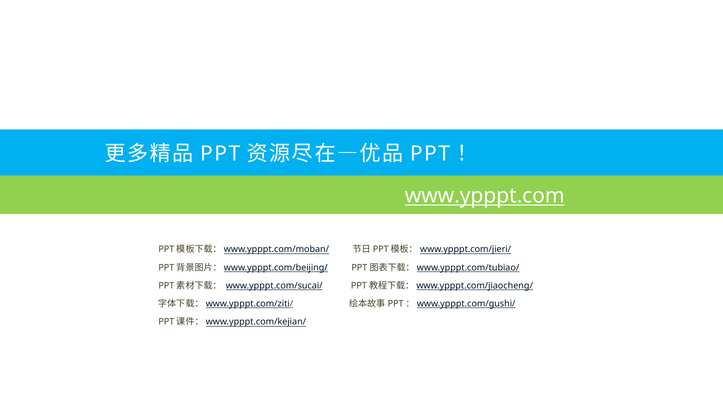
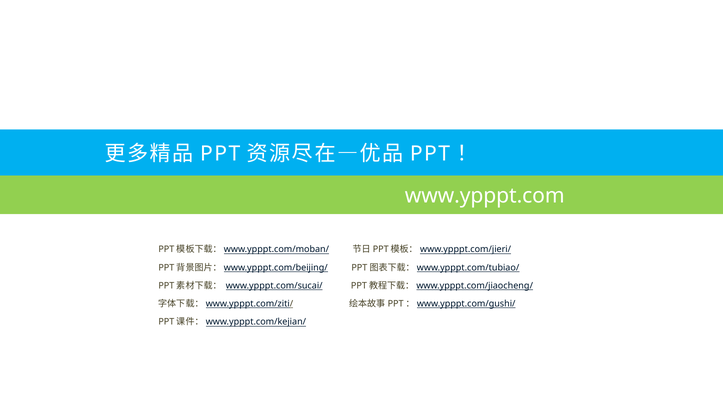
www.ypppt.com underline: present -> none (485, 196)
